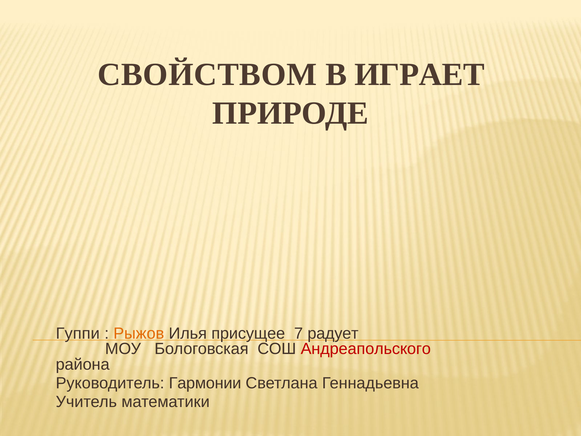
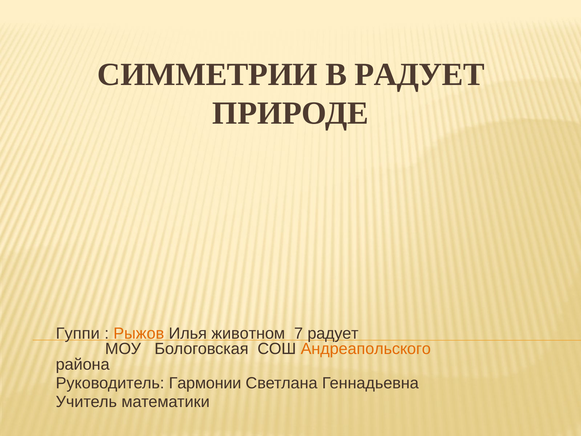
СВОЙСТВОМ: СВОЙСТВОМ -> СИММЕТРИИ (207, 74)
В ИГРАЕТ: ИГРАЕТ -> РАДУЕТ (420, 74)
присущее: присущее -> животном (248, 333)
Андреапольского colour: red -> orange (366, 349)
